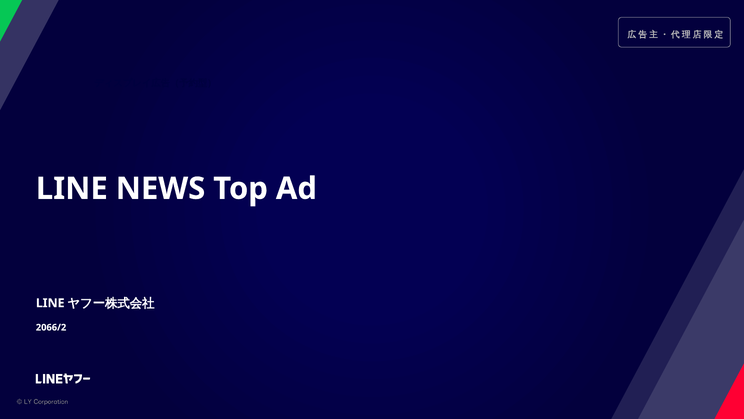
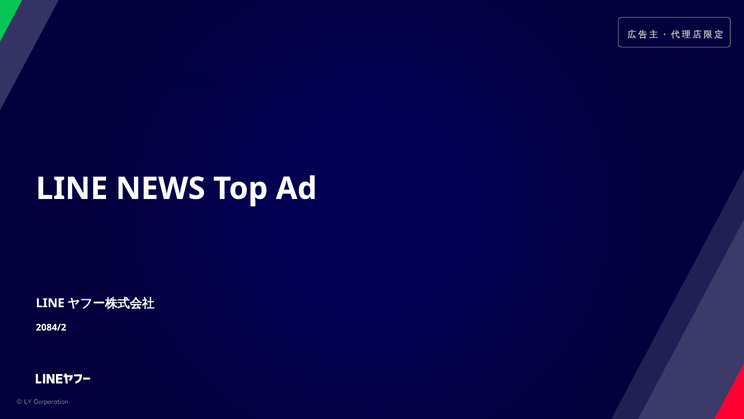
2066/2: 2066/2 -> 2084/2 (51, 327)
